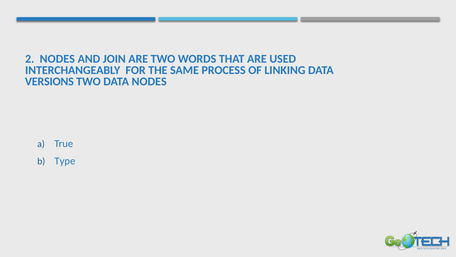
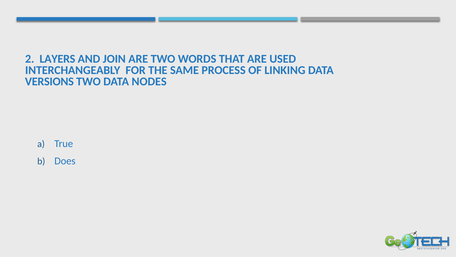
2 NODES: NODES -> LAYERS (57, 59)
Type: Type -> Does (65, 161)
